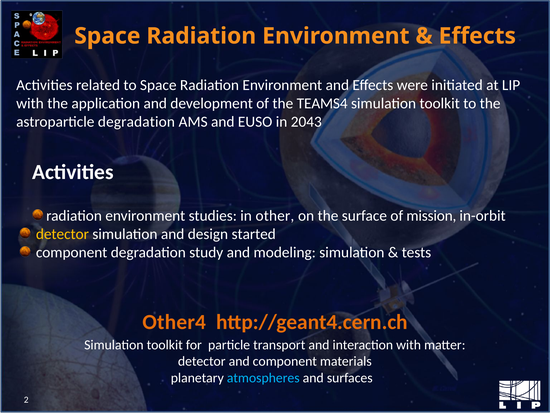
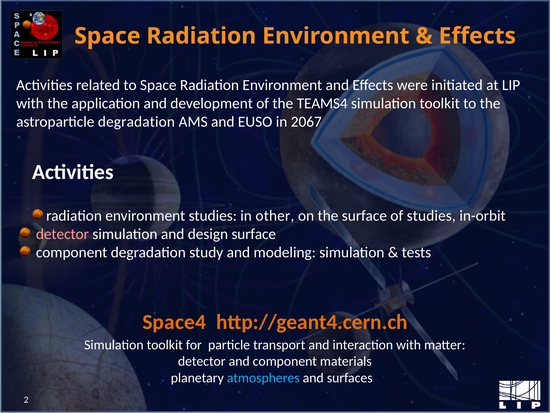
2043: 2043 -> 2067 (306, 122)
of mission: mission -> studies (431, 215)
detector colour: yellow -> pink (62, 234)
design started: started -> surface (254, 234)
Other4: Other4 -> Space4 (174, 322)
